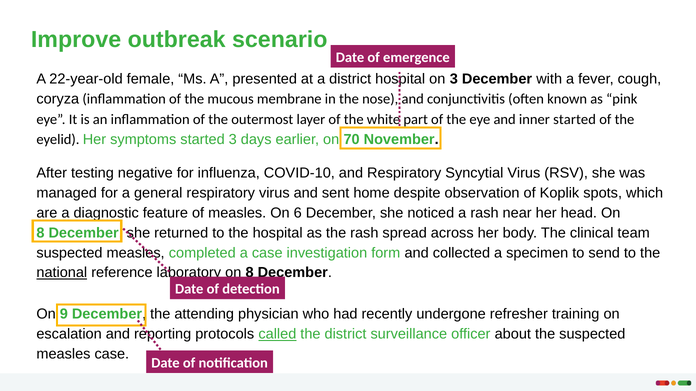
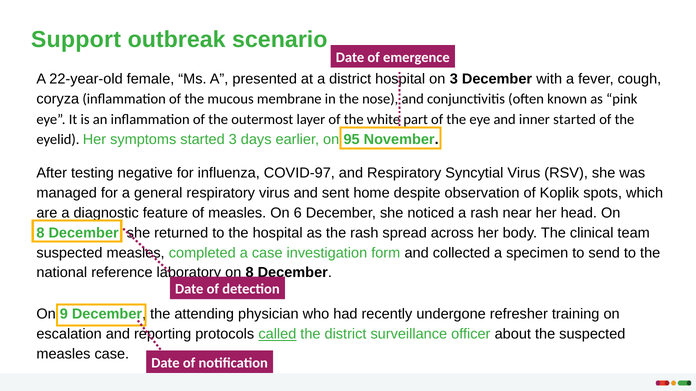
Improve: Improve -> Support (76, 39)
70: 70 -> 95 (352, 140)
COVID-10: COVID-10 -> COVID-97 (299, 173)
national underline: present -> none (62, 273)
